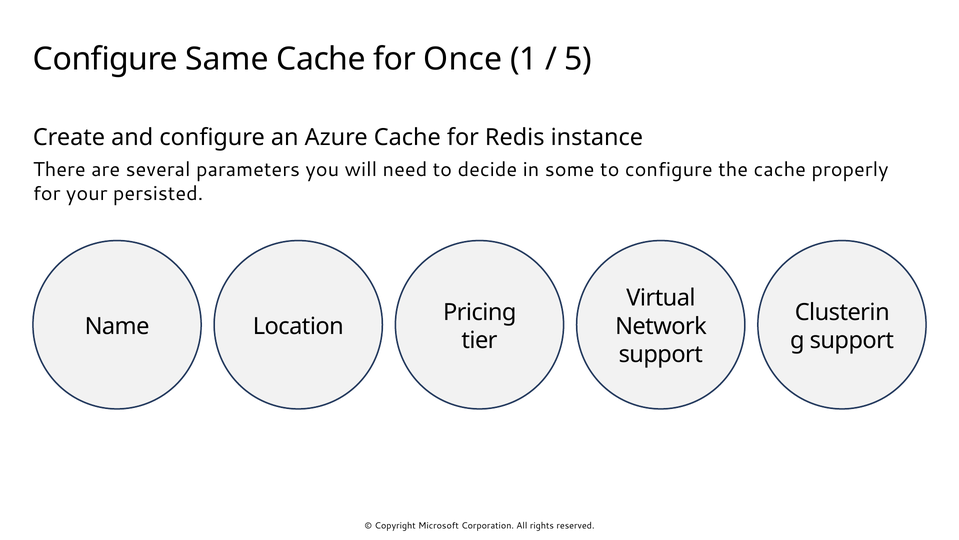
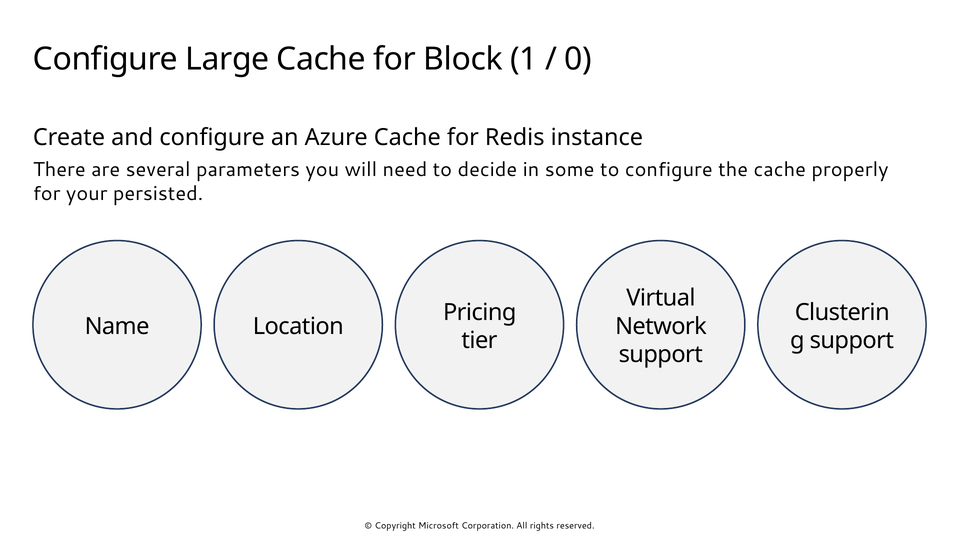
Same: Same -> Large (227, 59)
Once: Once -> Block (463, 59)
5: 5 -> 0 (578, 59)
